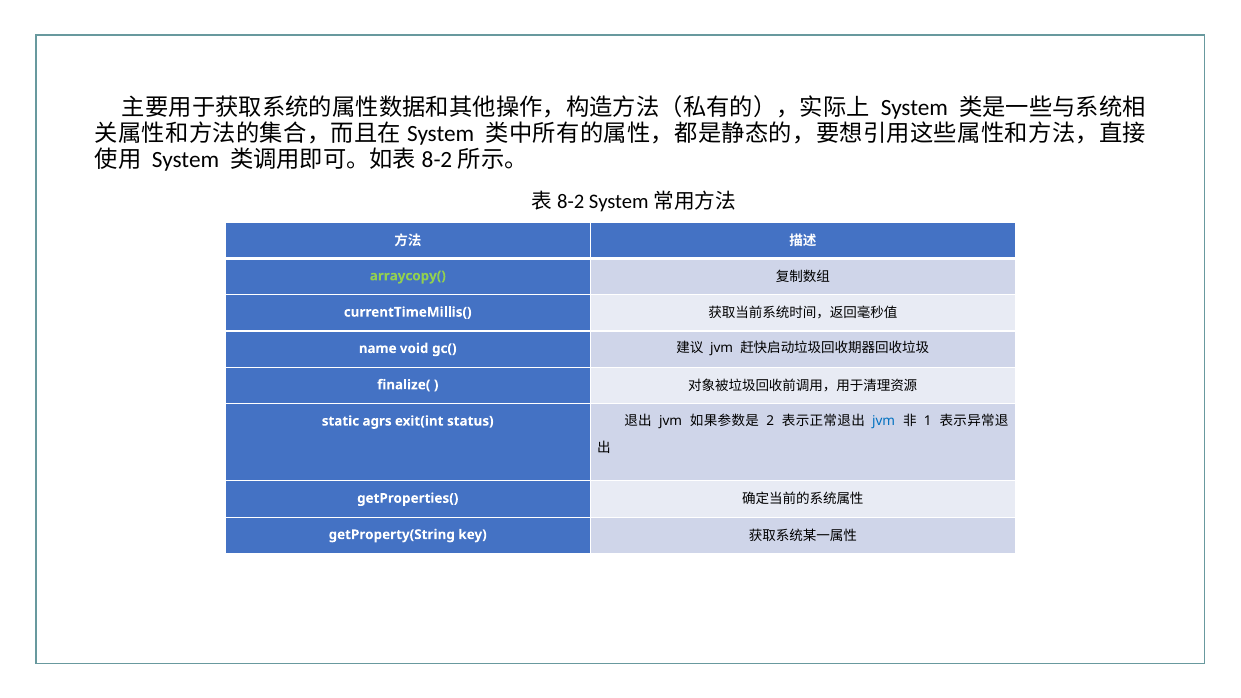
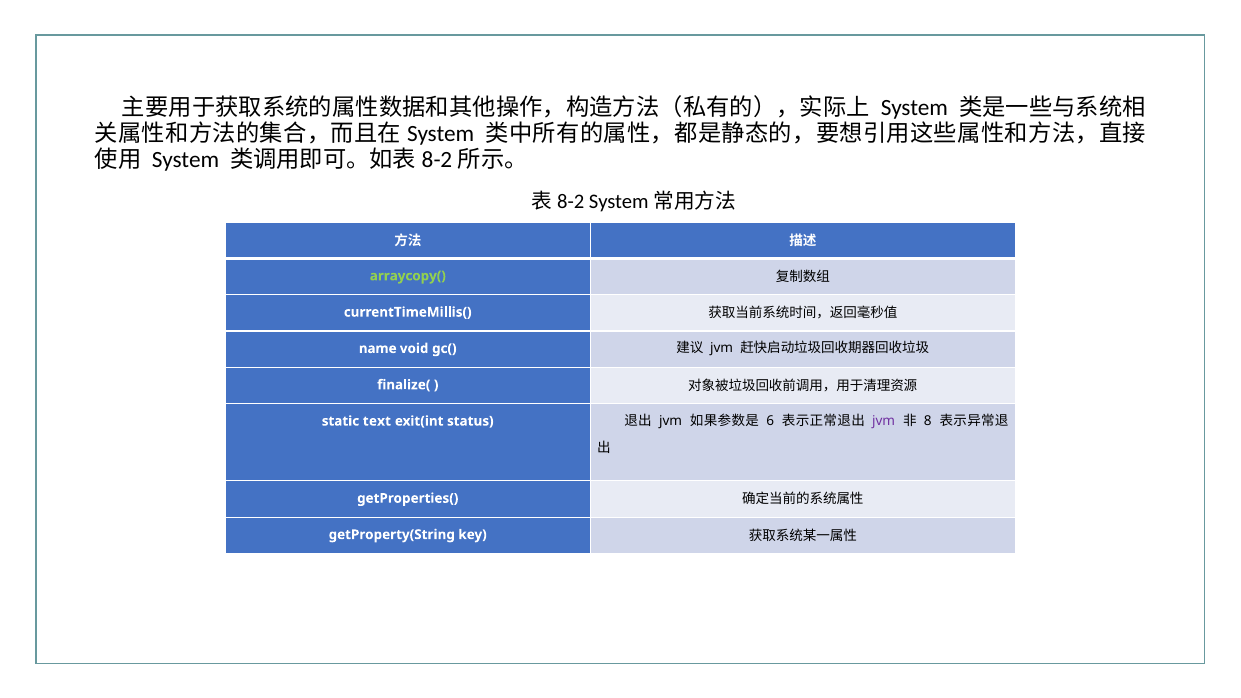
agrs: agrs -> text (377, 421)
2: 2 -> 6 (770, 421)
jvm colour: blue -> purple (884, 421)
1: 1 -> 8 (928, 421)
